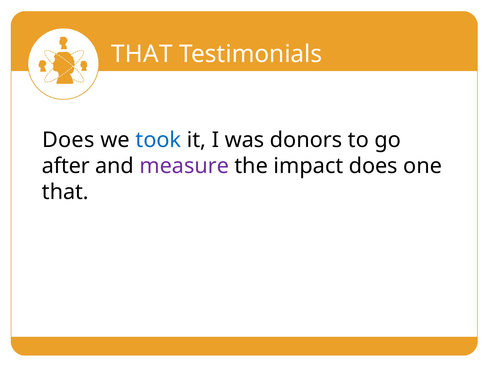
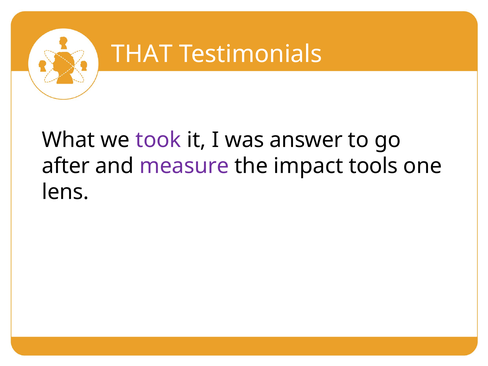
Does: Does -> What (68, 140)
took colour: blue -> purple (158, 140)
donors: donors -> answer (306, 140)
impact does: does -> tools (373, 166)
that: that -> lens (65, 192)
